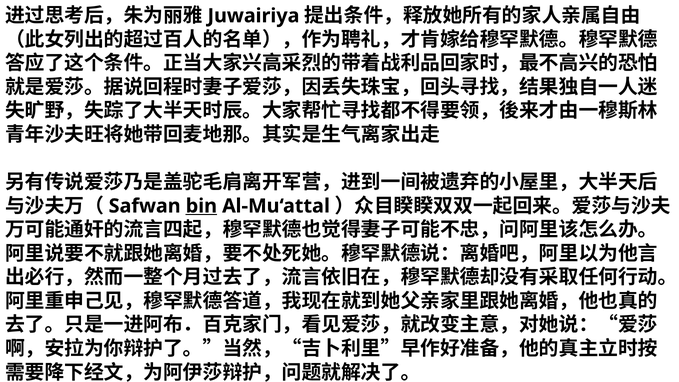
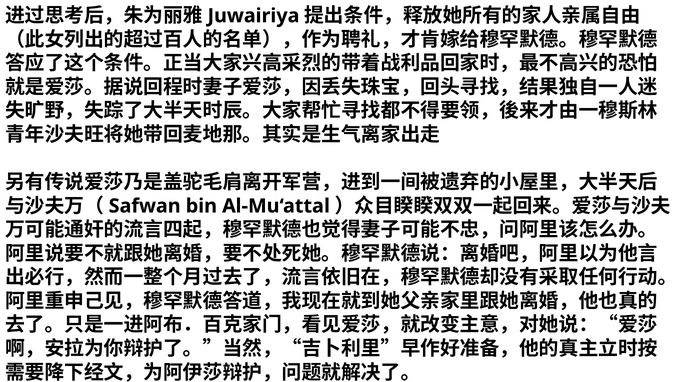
bin underline: present -> none (201, 206)
